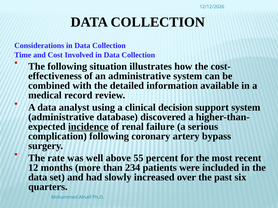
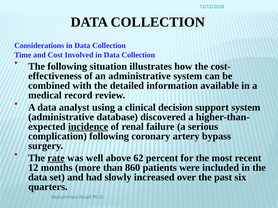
rate underline: none -> present (56, 158)
55: 55 -> 62 (138, 158)
234: 234 -> 860 (133, 168)
